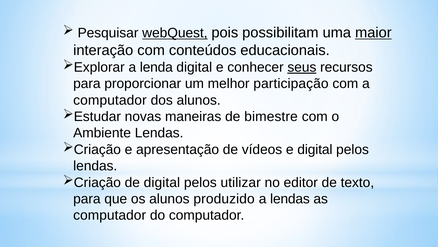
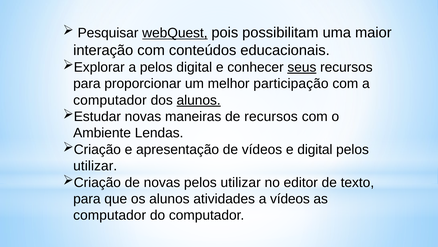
maior underline: present -> none (373, 33)
a lenda: lenda -> pelos (156, 67)
alunos underline: none -> present (199, 100)
de bimestre: bimestre -> recursos (271, 116)
lendas: lendas -> utilizar (95, 166)
de digital: digital -> novas (162, 182)
produzido: produzido -> atividades (224, 198)
a lendas: lendas -> vídeos (290, 198)
